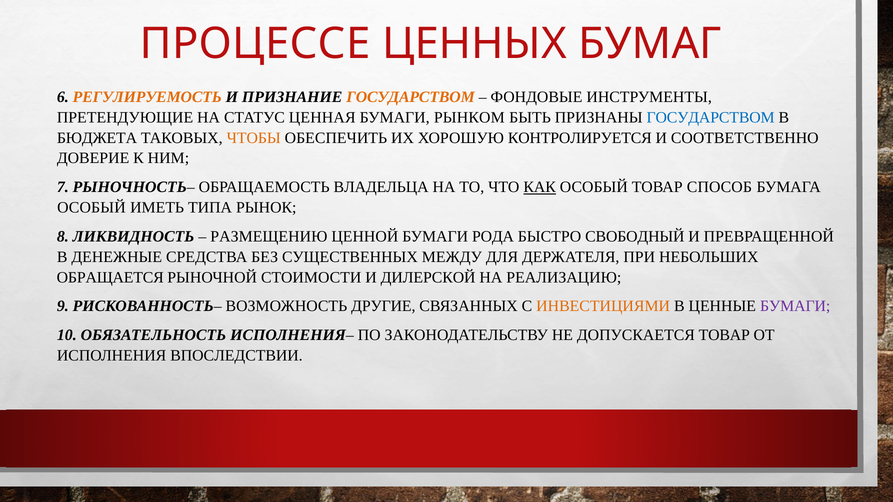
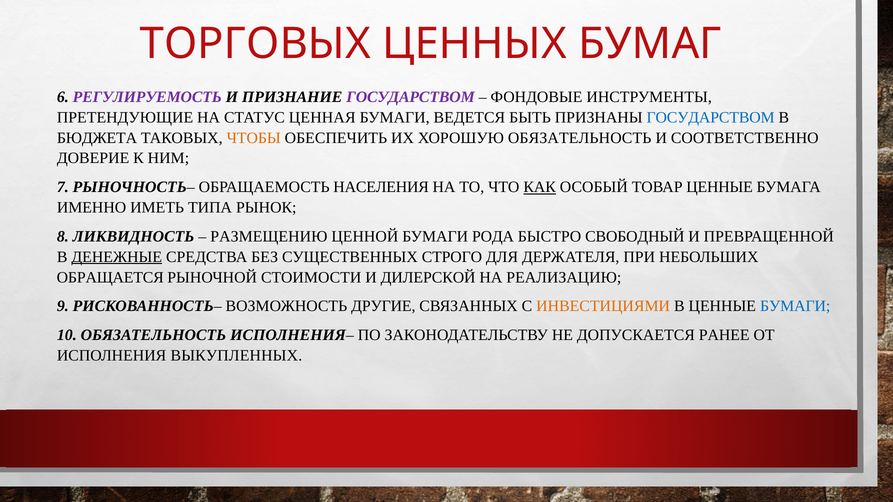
ПРОЦЕССЕ: ПРОЦЕССЕ -> ТОРГОВЫХ (255, 44)
РЕГУЛИРУЕМОСТЬ colour: orange -> purple (147, 97)
ГОСУДАРСТВОМ colour: orange -> purple (411, 97)
РЫНКОМ: РЫНКОМ -> ВЕДЕТСЯ (469, 117)
ХОРОШУЮ КОНТРОЛИРУЕТСЯ: КОНТРОЛИРУЕТСЯ -> ОБЯЗАТЕЛЬНОСТЬ (580, 138)
ВЛАДЕЛЬЦА: ВЛАДЕЛЬЦА -> НАСЕЛЕНИЯ (381, 187)
ТОВАР СПОСОБ: СПОСОБ -> ЦЕННЫЕ (720, 187)
ОСОБЫЙ: ОСОБЫЙ -> ИМЕННО (92, 208)
ДЕНЕЖНЫЕ underline: none -> present (117, 257)
МЕЖДУ: МЕЖДУ -> СТРОГО (452, 257)
БУМАГИ colour: purple -> blue (795, 306)
ДОПУСКАЕТСЯ ТОВАР: ТОВАР -> РАНЕЕ (724, 335)
ВПОСЛЕДСТВИИ: ВПОСЛЕДСТВИИ -> ВЫКУПЛЕННЫХ (236, 356)
